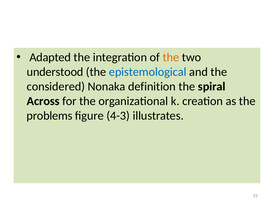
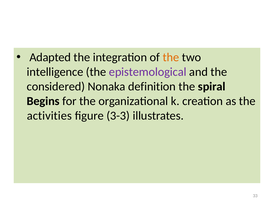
understood: understood -> intelligence (55, 72)
epistemological colour: blue -> purple (148, 72)
Across: Across -> Begins (43, 101)
problems: problems -> activities (49, 116)
4-3: 4-3 -> 3-3 (118, 116)
